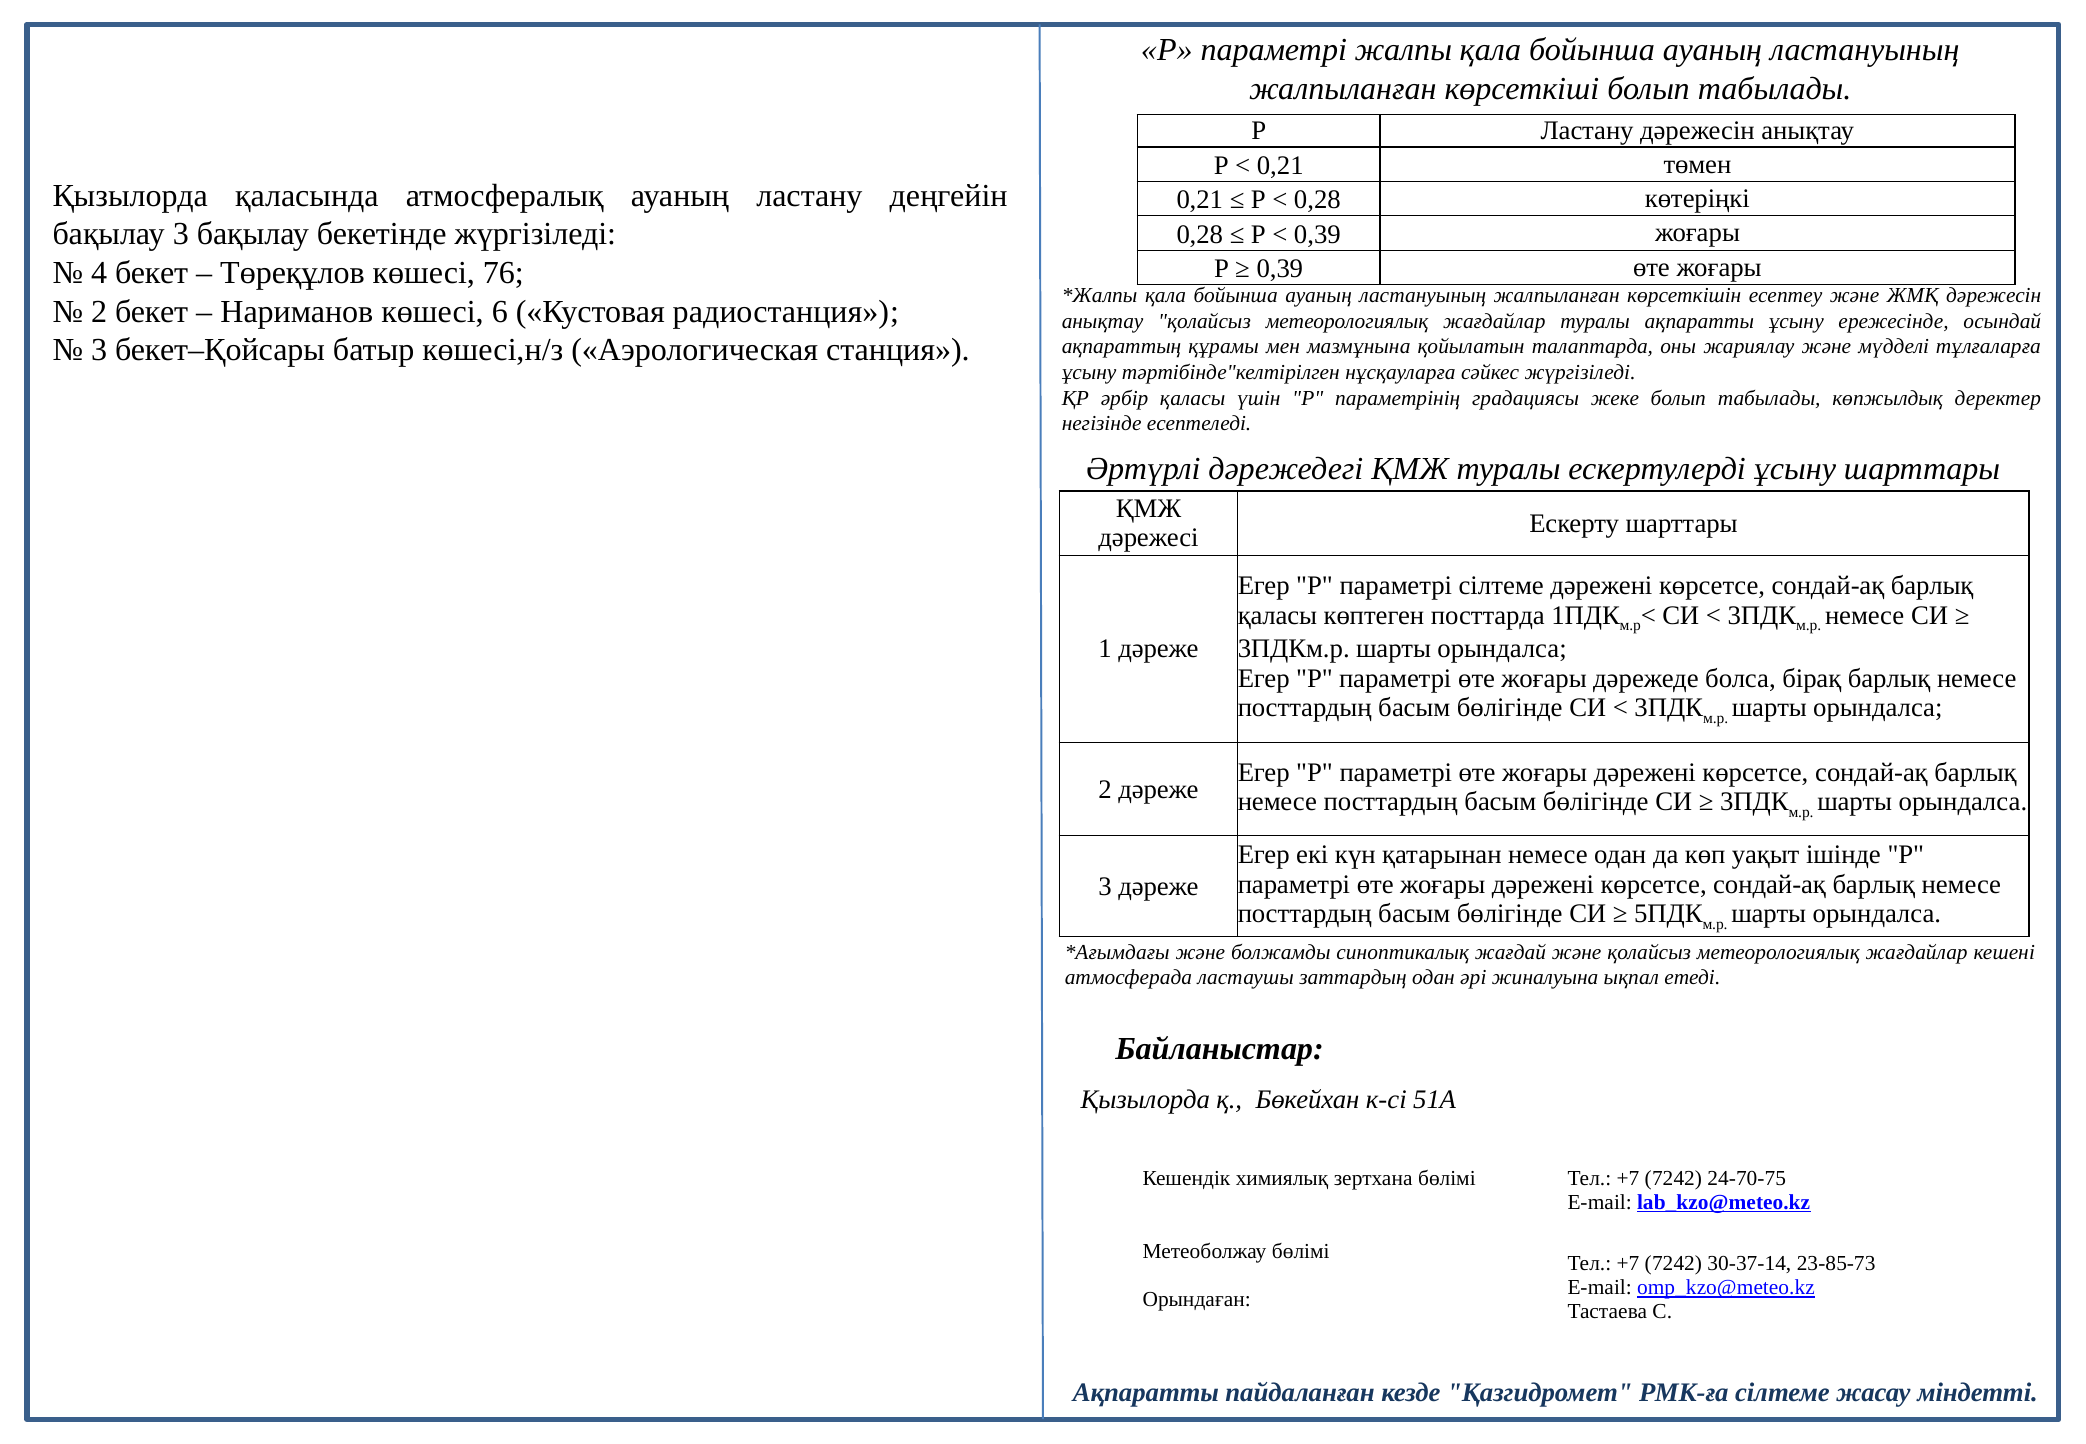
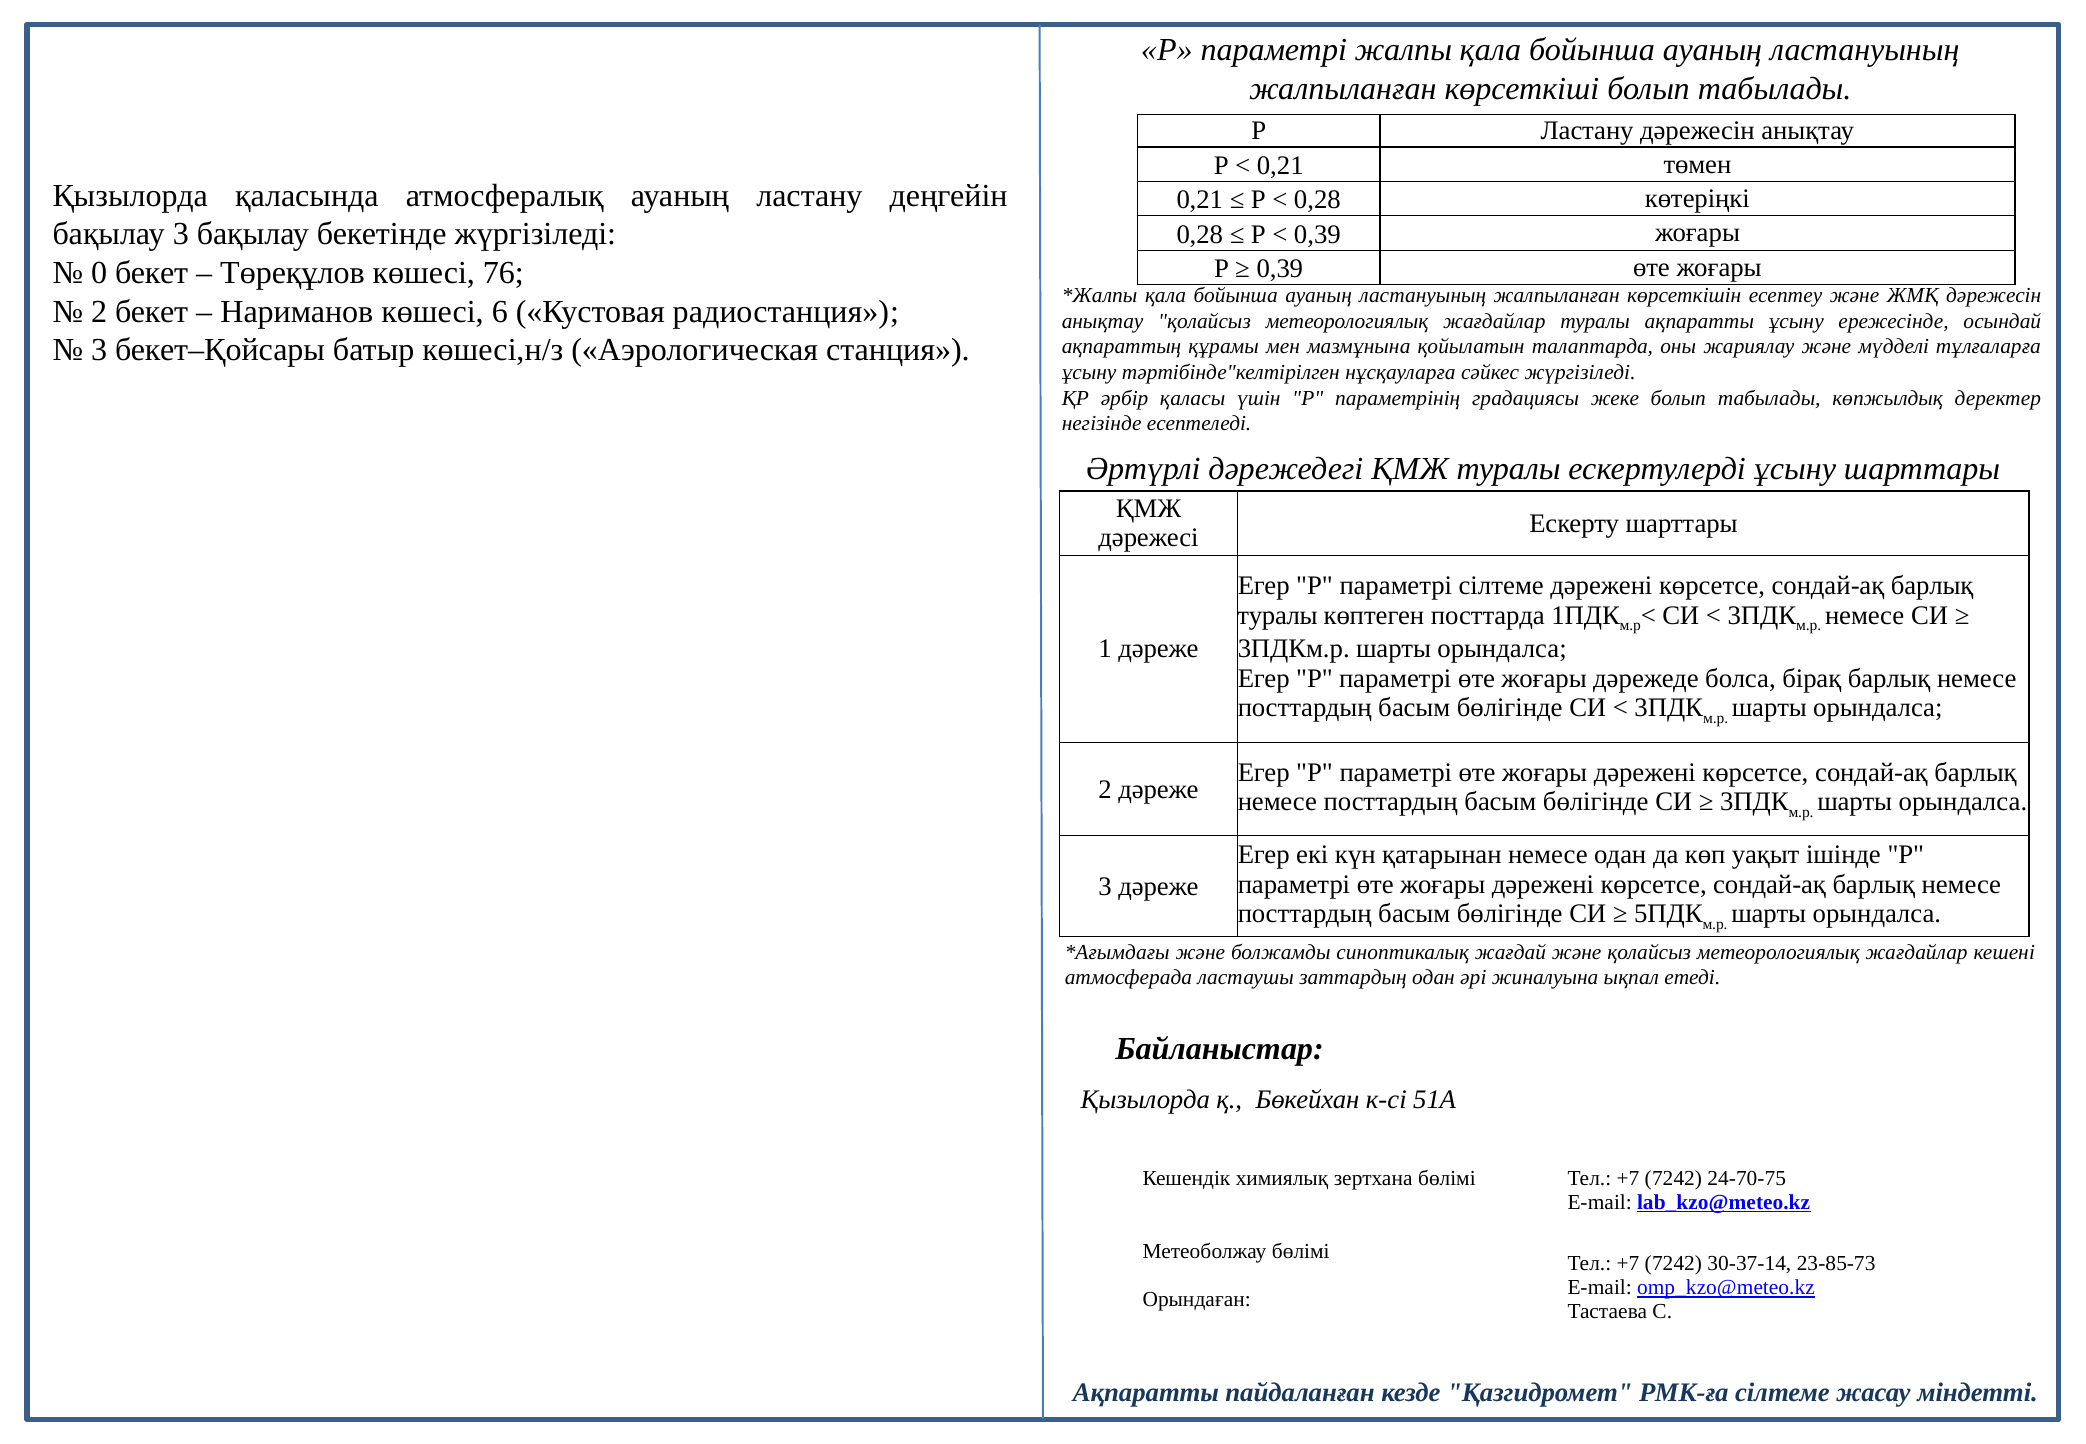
4: 4 -> 0 (99, 273)
қаласы: қаласы -> туралы (1278, 615)
